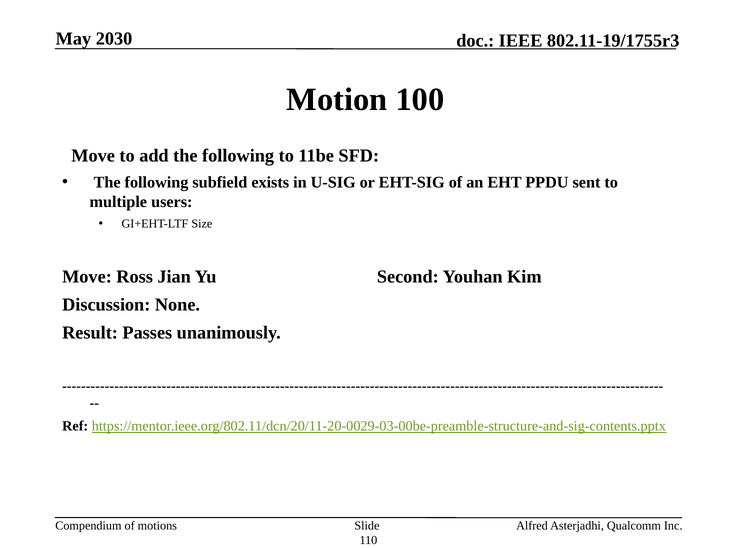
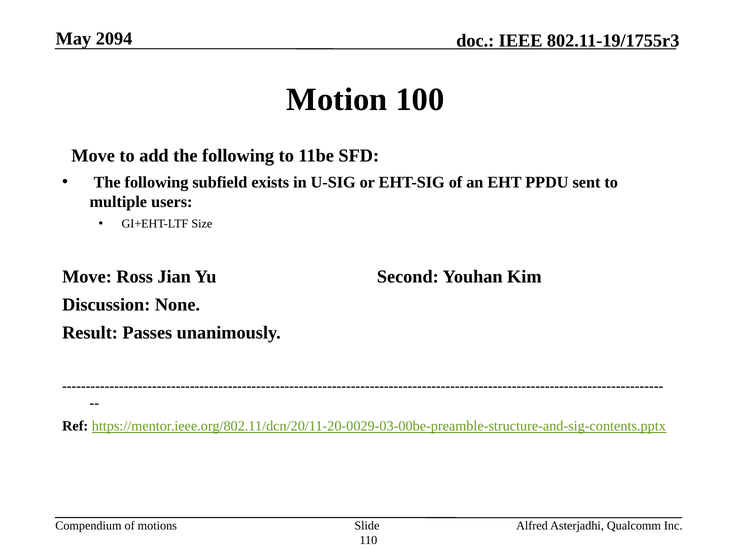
2030: 2030 -> 2094 (114, 39)
